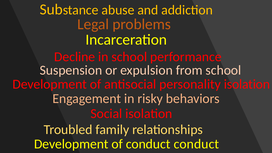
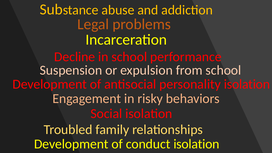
conduct conduct: conduct -> isolation (196, 144)
